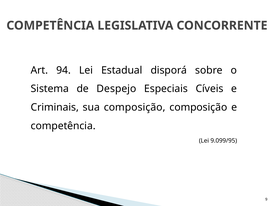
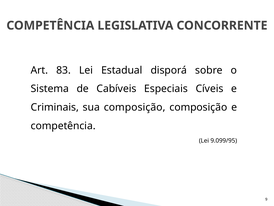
94: 94 -> 83 (64, 70)
Despejo: Despejo -> Cabíveis (116, 89)
